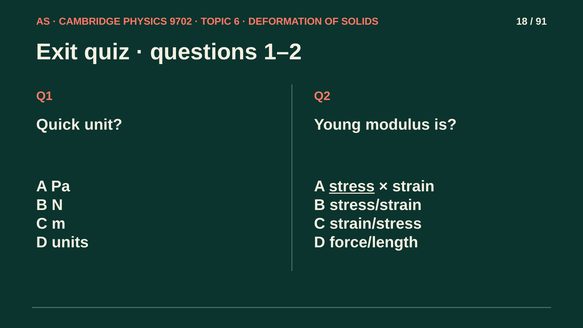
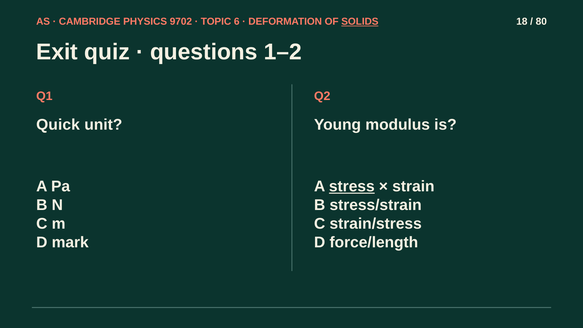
SOLIDS underline: none -> present (360, 22)
91: 91 -> 80 (541, 22)
units: units -> mark (70, 242)
